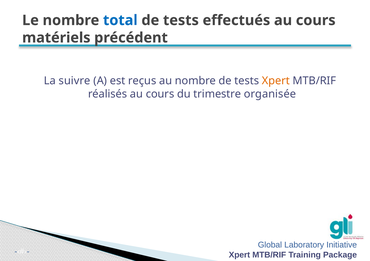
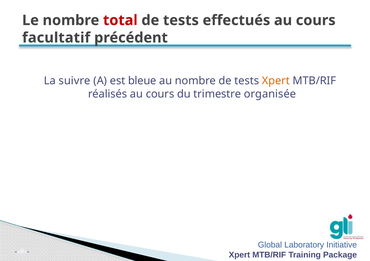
total colour: blue -> red (120, 20)
matériels: matériels -> facultatif (56, 38)
reçus: reçus -> bleue (142, 81)
